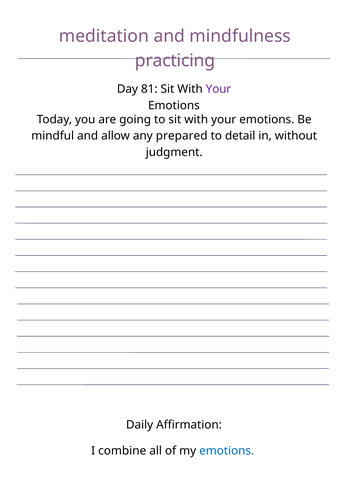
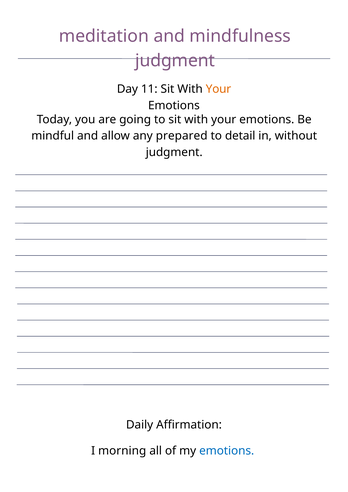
practicing: practicing -> judgment (175, 61)
81: 81 -> 11 (149, 89)
Your colour: purple -> orange (218, 89)
combine: combine -> morning (122, 451)
